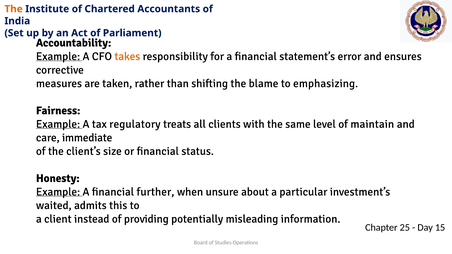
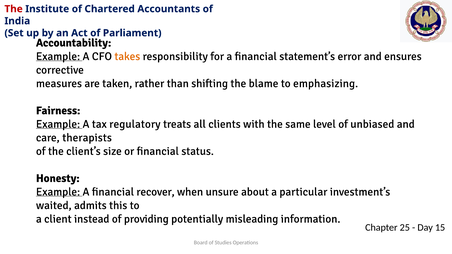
The colour: orange -> red (14, 9)
maintain: maintain -> unbiased (372, 124)
immediate: immediate -> therapists (87, 138)
further: further -> recover (156, 192)
